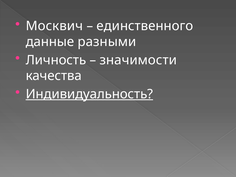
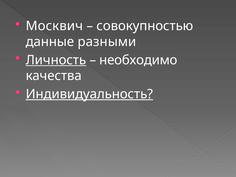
единственного: единственного -> совокупностью (145, 26)
Личность underline: none -> present (56, 60)
значимости: значимости -> необходимо (138, 60)
